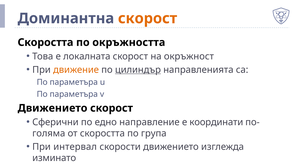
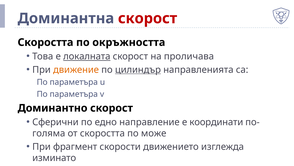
скорост colour: orange -> red (148, 18)
локалната underline: none -> present (87, 56)
окръжност: окръжност -> проличава (189, 56)
Движението: Движението -> Доминантно (53, 108)
група: група -> може (154, 133)
интервал: интервал -> фрагмент (75, 146)
